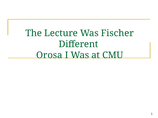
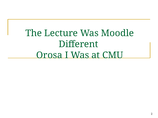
Fischer: Fischer -> Moodle (117, 33)
